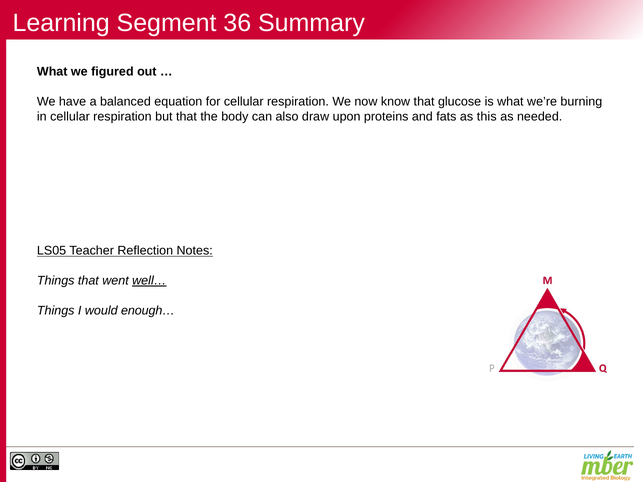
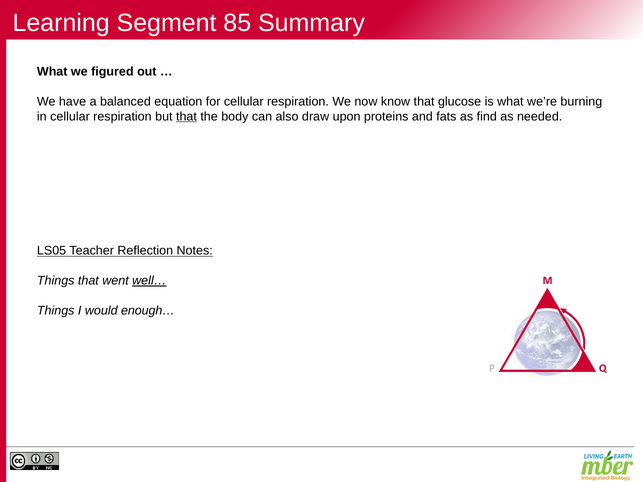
36: 36 -> 85 (237, 23)
that underline: none -> present (186, 116)
this: this -> find (487, 116)
